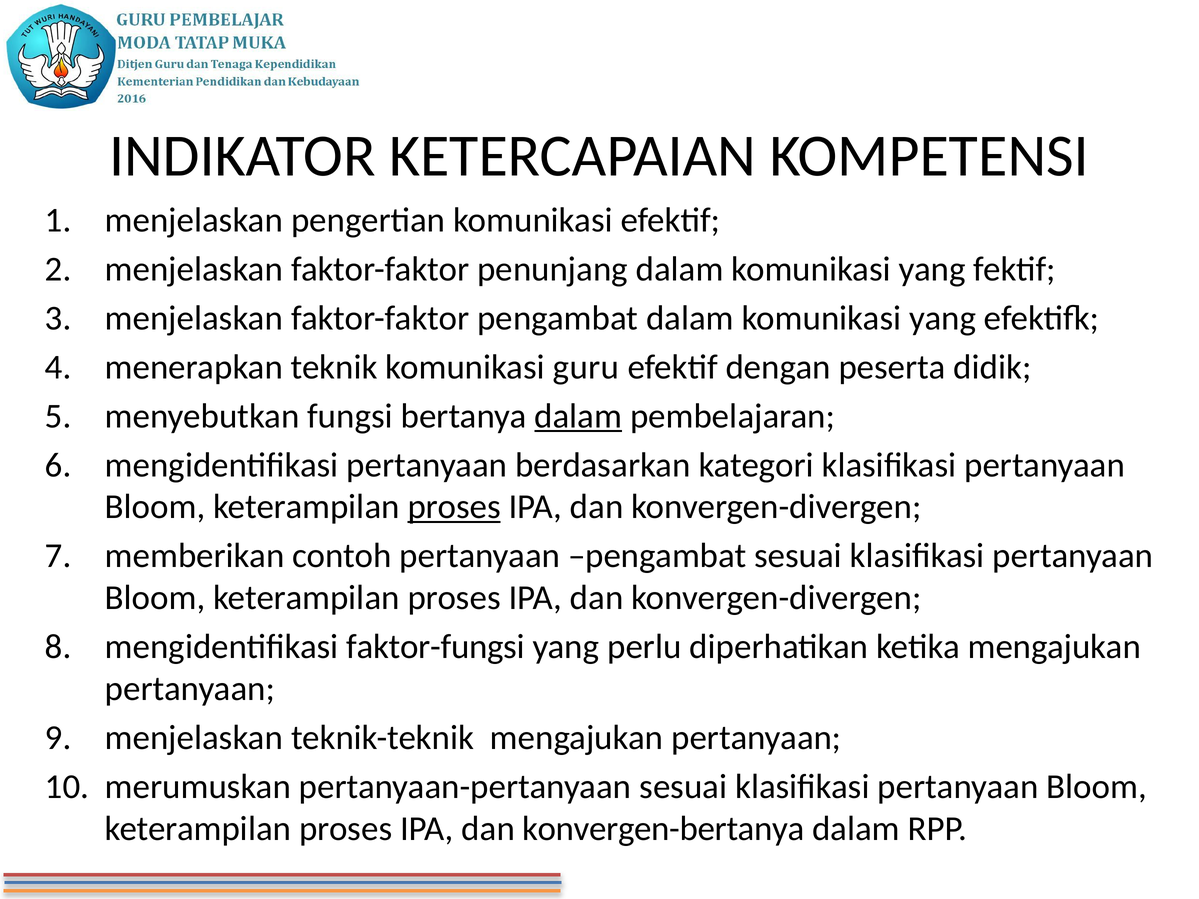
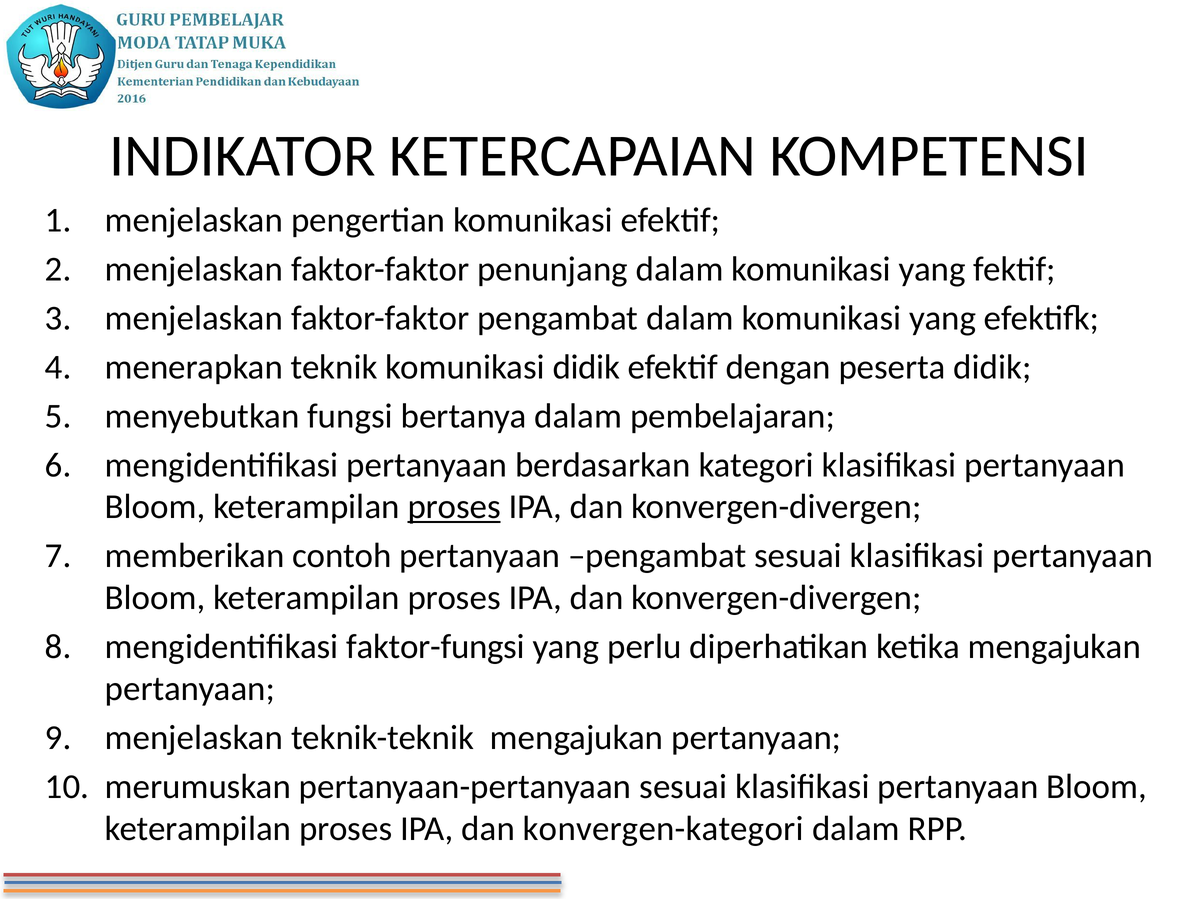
komunikasi guru: guru -> didik (586, 367)
dalam underline: present -> none (578, 416)
konvergen-bertanya: konvergen-bertanya -> konvergen-kategori (663, 829)
